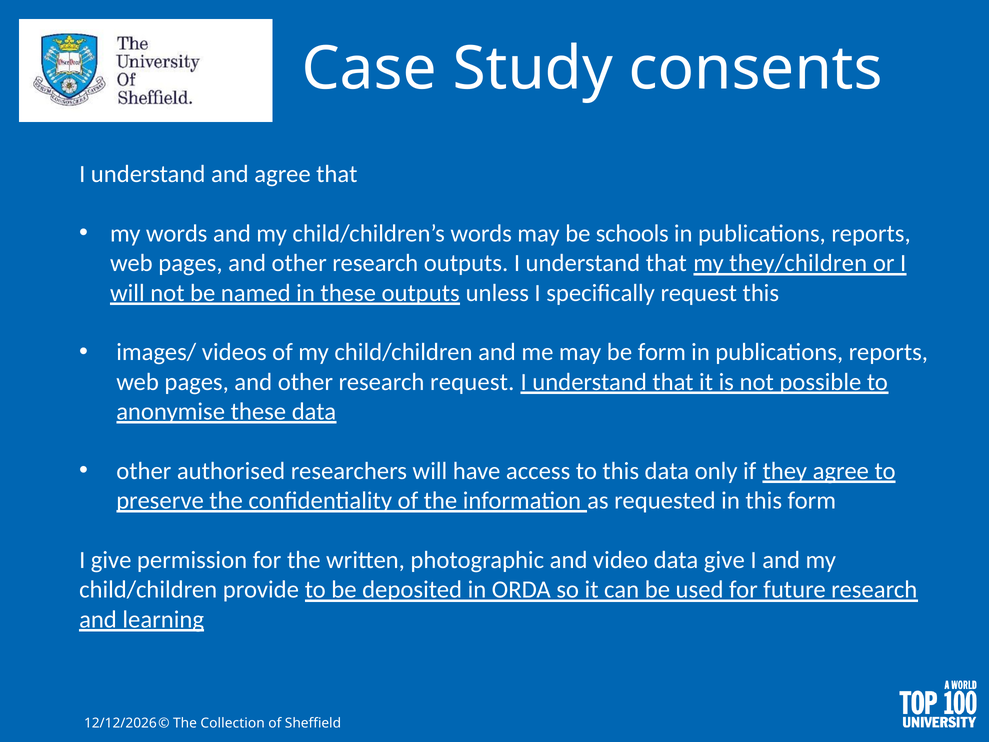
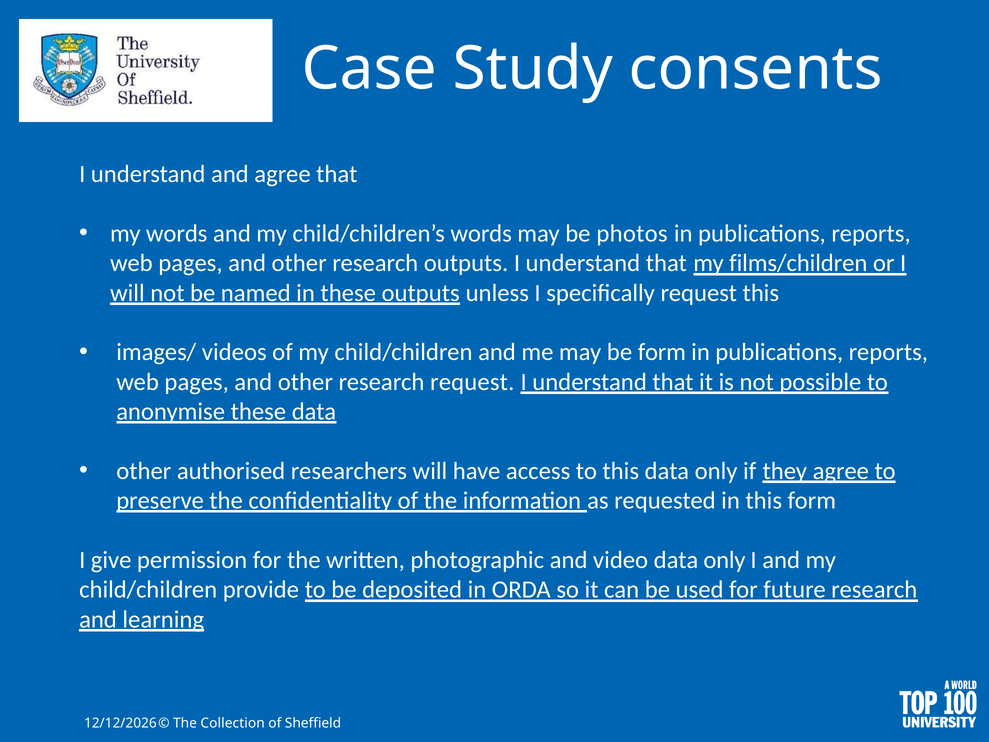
schools: schools -> photos (632, 234)
they/children: they/children -> films/children (798, 263)
video data give: give -> only (724, 560)
